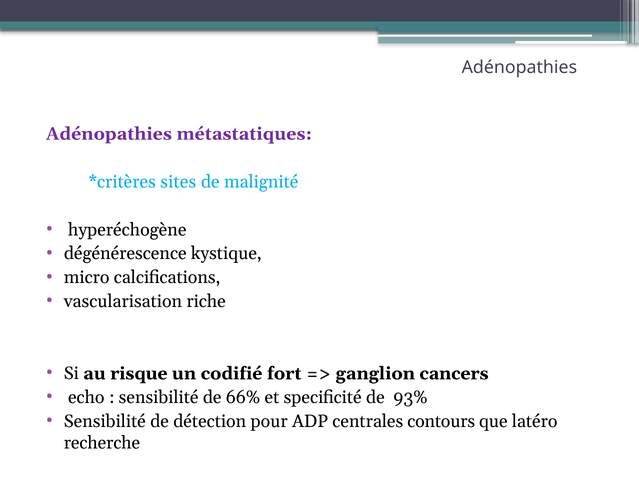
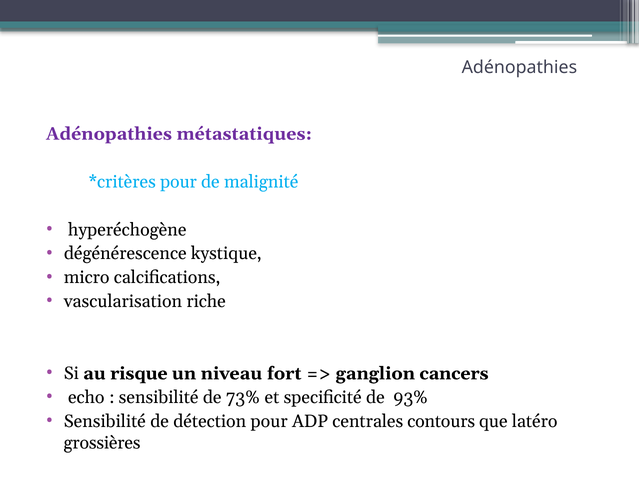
sites: sites -> pour (178, 182)
codifié: codifié -> niveau (232, 374)
66%: 66% -> 73% (243, 398)
recherche: recherche -> grossières (102, 443)
